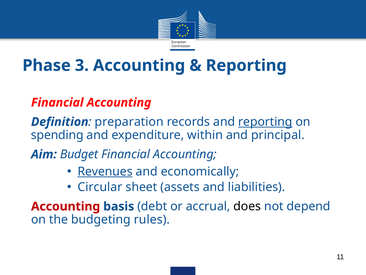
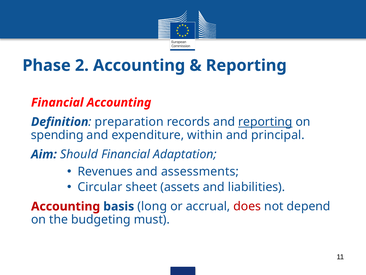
3: 3 -> 2 (82, 65)
Budget: Budget -> Should (79, 154)
Accounting: Accounting -> Adaptation (185, 154)
Revenues underline: present -> none (105, 171)
economically: economically -> assessments (200, 171)
debt: debt -> long (152, 206)
does colour: black -> red (247, 206)
rules: rules -> must (152, 219)
